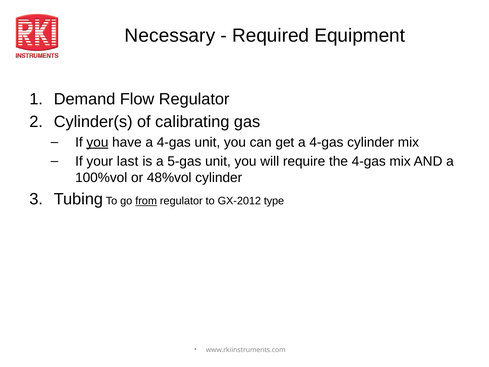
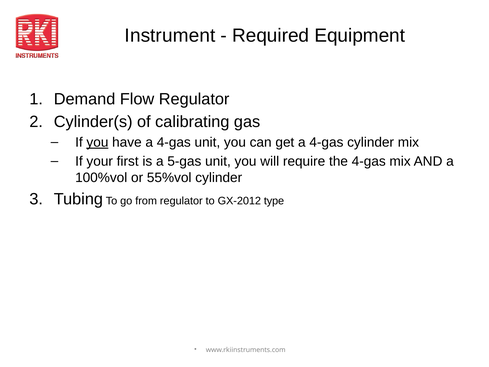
Necessary: Necessary -> Instrument (170, 36)
last: last -> first (128, 161)
48%vol: 48%vol -> 55%vol (169, 178)
from underline: present -> none (146, 201)
